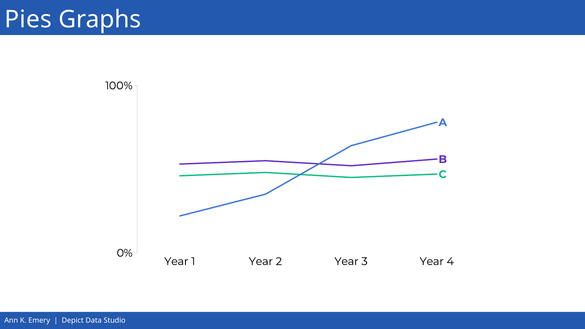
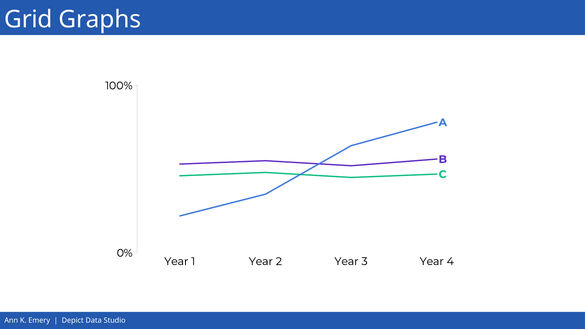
Pies: Pies -> Grid (28, 20)
